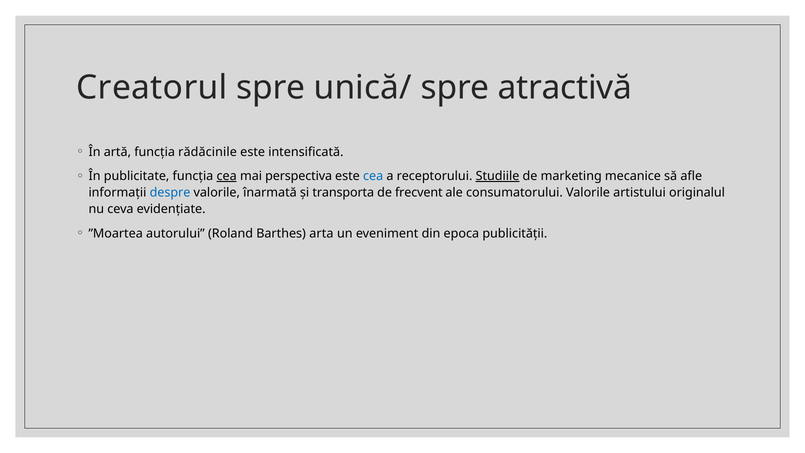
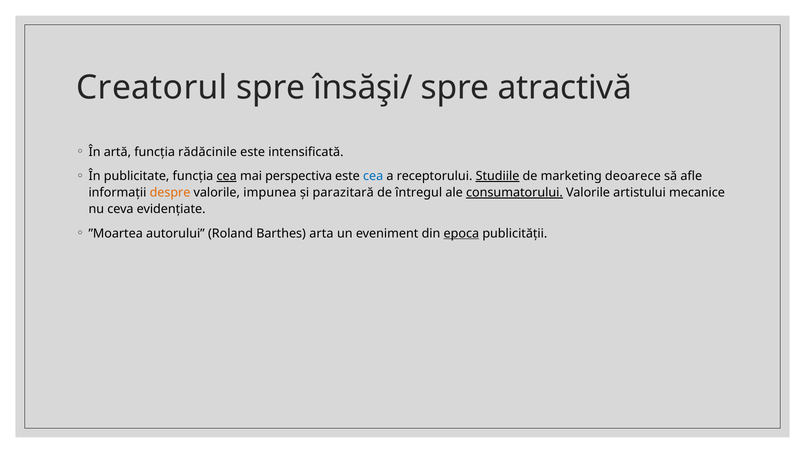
unică/: unică/ -> însăşi/ (363, 87)
mecanice: mecanice -> deoarece (633, 176)
despre colour: blue -> orange (170, 193)
înarmată: înarmată -> impunea (270, 193)
transporta: transporta -> parazitară (343, 193)
frecvent: frecvent -> întregul (419, 193)
consumatorului underline: none -> present (514, 193)
originalul: originalul -> mecanice (697, 193)
epoca underline: none -> present (461, 233)
